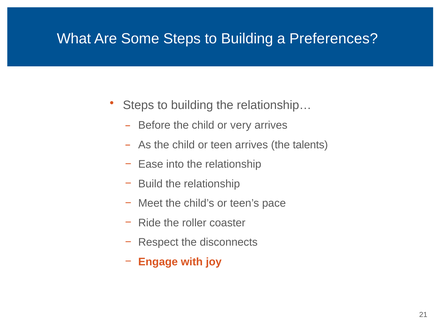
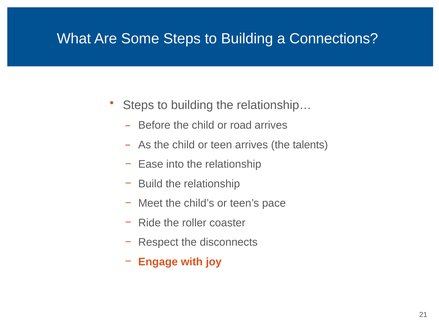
Preferences: Preferences -> Connections (334, 39)
very: very -> road (241, 125)
